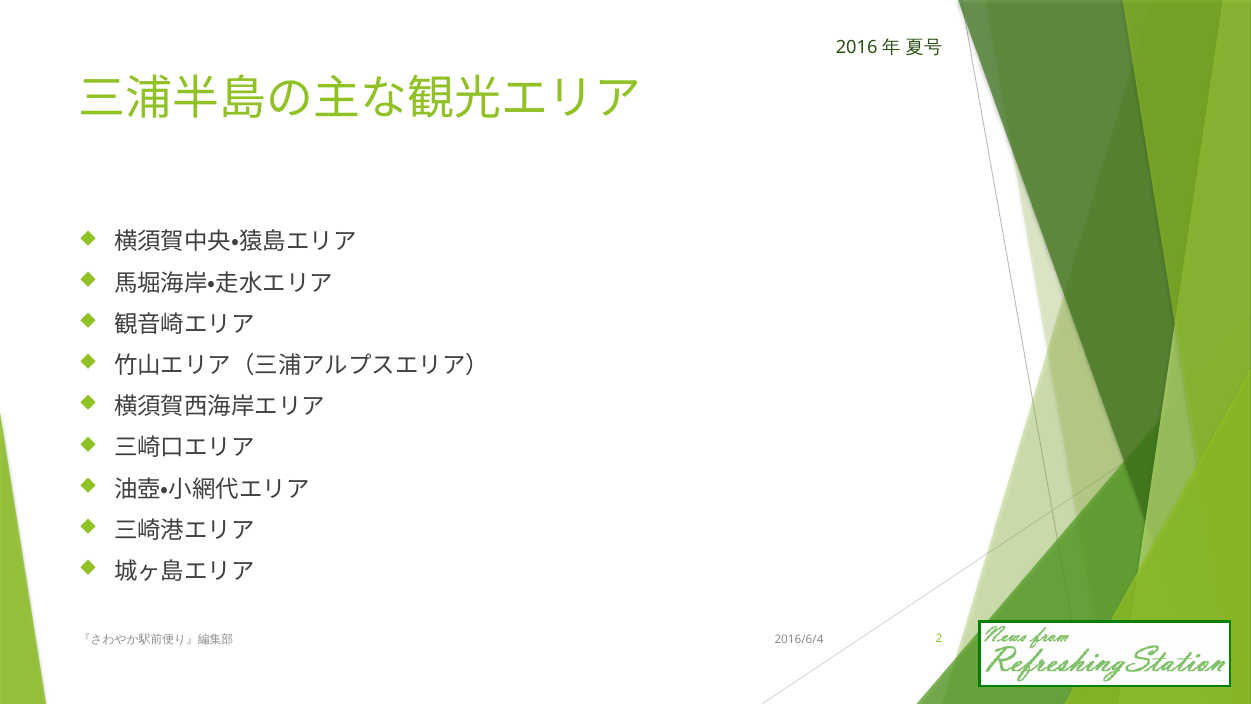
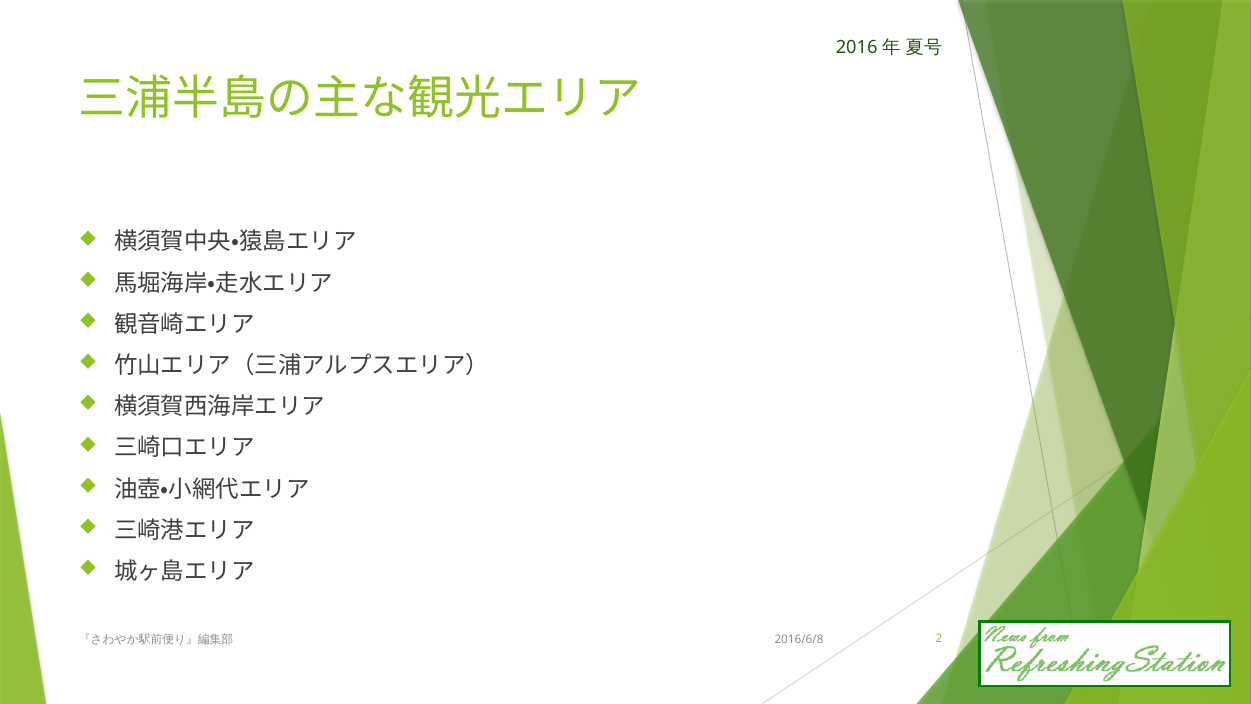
2016/6/4: 2016/6/4 -> 2016/6/8 (799, 639)
